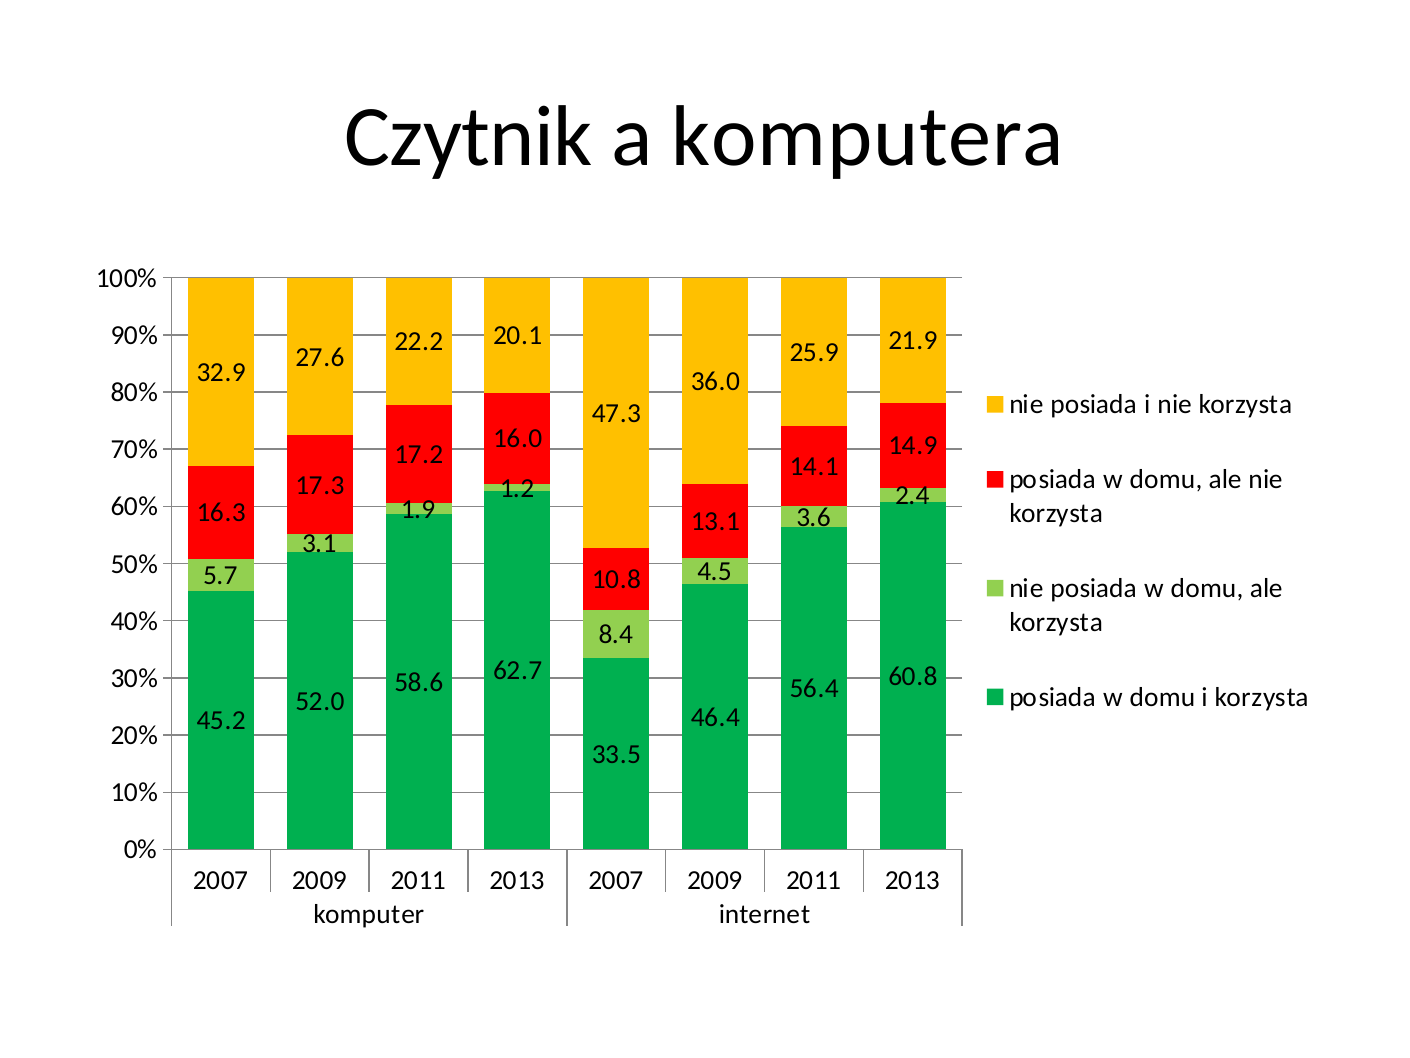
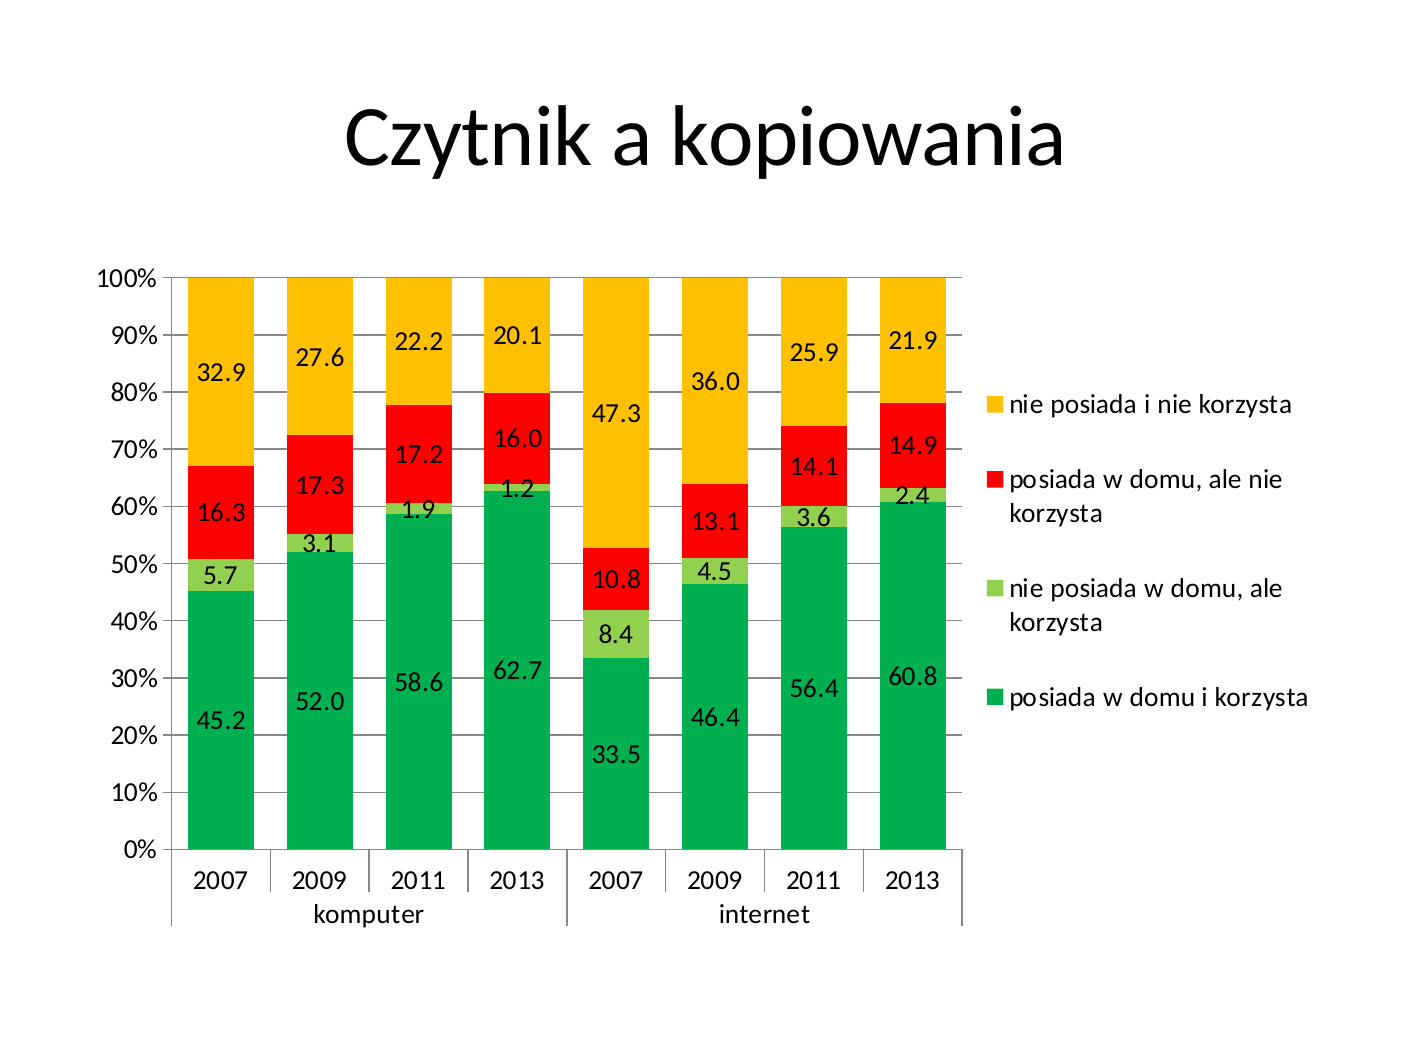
komputera: komputera -> kopiowania (869, 136)
